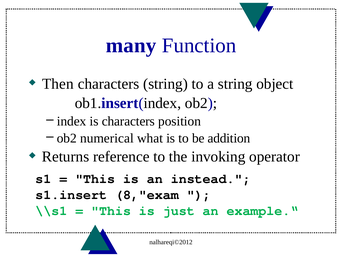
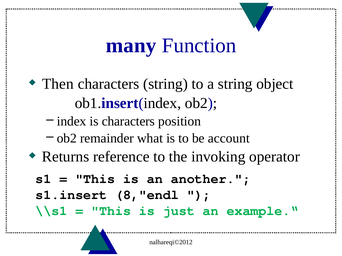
numerical: numerical -> remainder (107, 139)
addition: addition -> account (229, 139)
instead: instead -> another (211, 179)
8,"exam: 8,"exam -> 8,"endl (147, 195)
